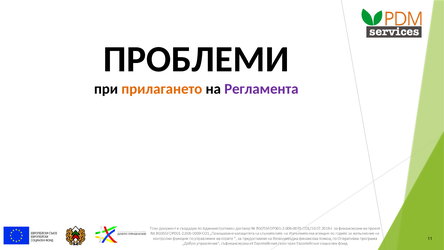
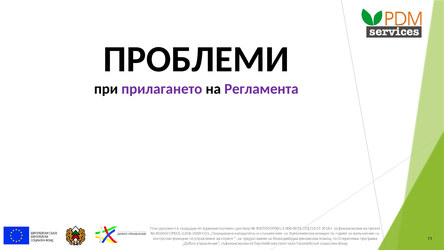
прилагането colour: orange -> purple (162, 89)
